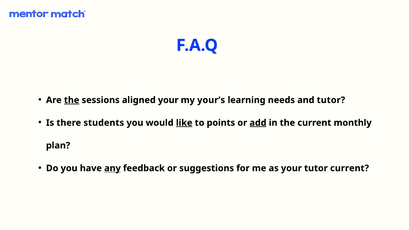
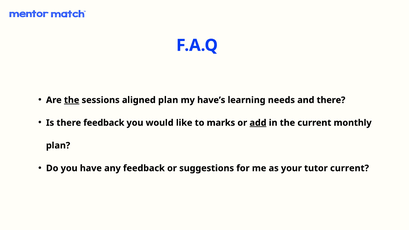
aligned your: your -> plan (168, 100)
your’s: your’s -> have’s (211, 100)
and tutor: tutor -> there (331, 100)
there students: students -> feedback (104, 123)
like underline: present -> none (184, 123)
points: points -> marks (221, 123)
any underline: present -> none (112, 168)
